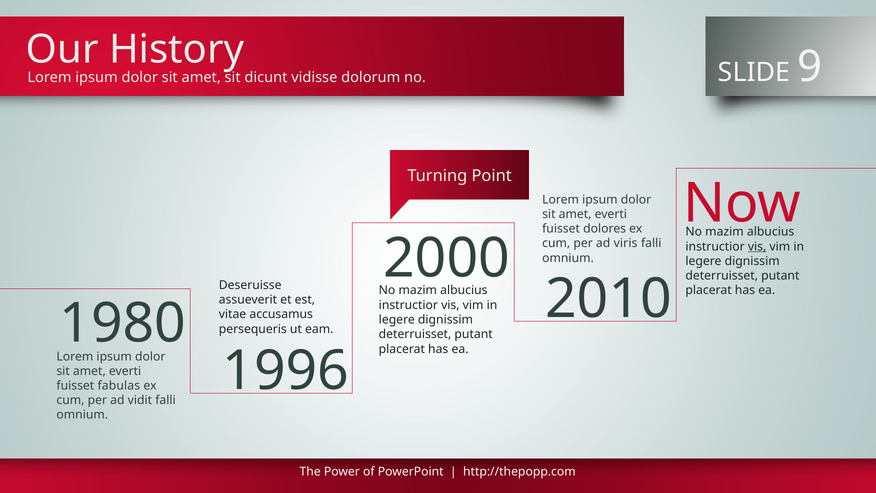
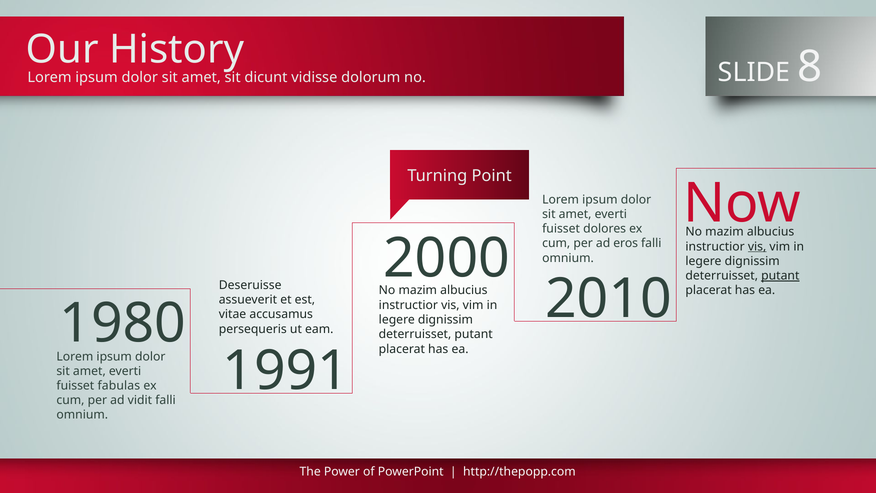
9: 9 -> 8 (810, 67)
viris: viris -> eros (626, 243)
putant underline: none -> present (780, 276)
1996: 1996 -> 1991 (286, 371)
